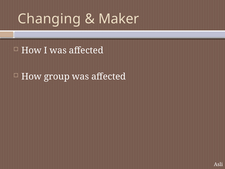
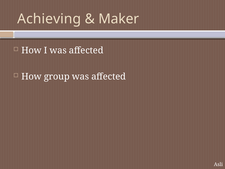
Changing: Changing -> Achieving (49, 19)
